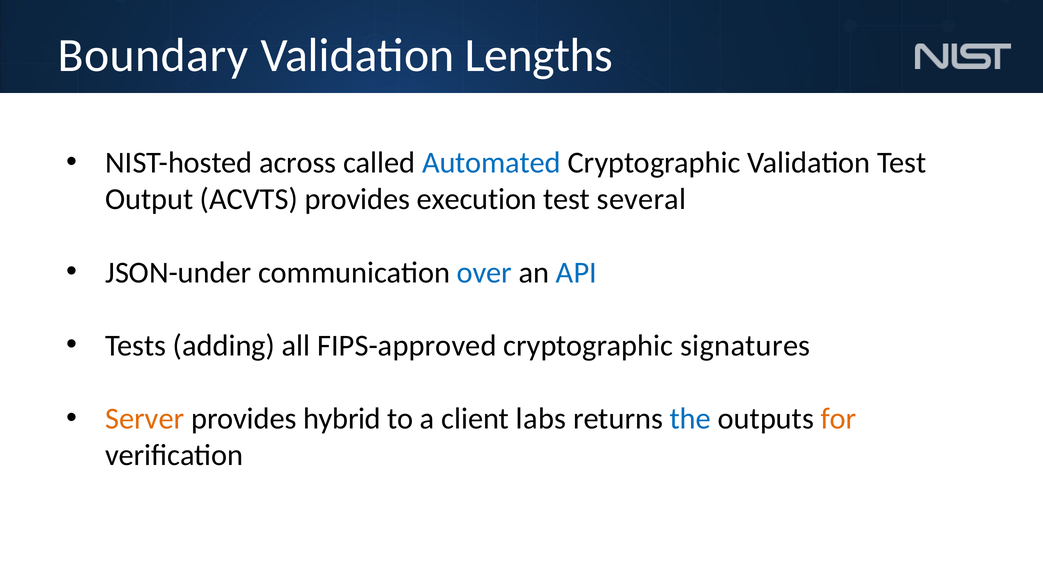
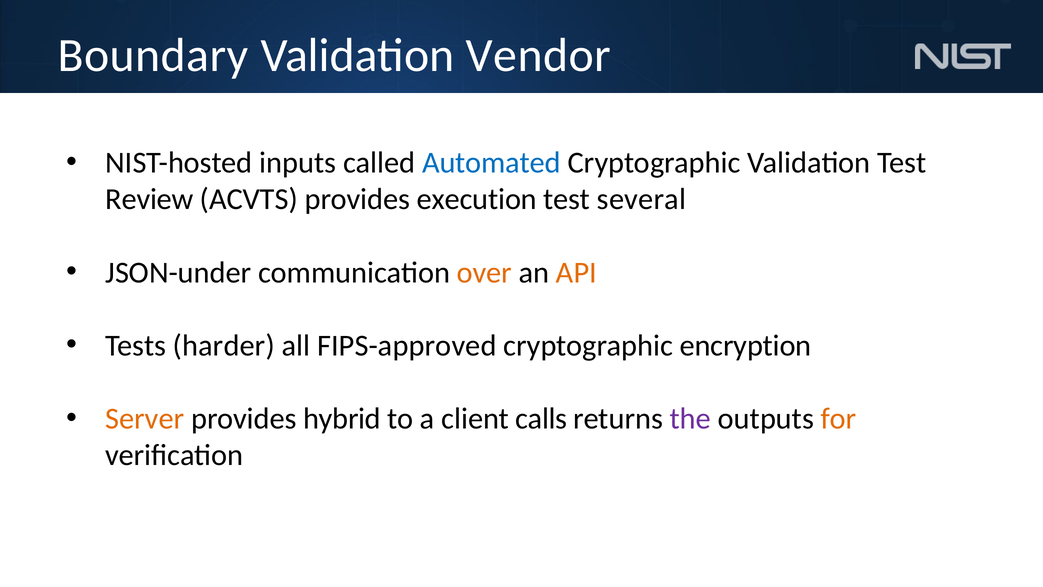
Lengths: Lengths -> Vendor (538, 55)
across: across -> inputs (298, 163)
Output: Output -> Review (149, 199)
over colour: blue -> orange (484, 272)
API colour: blue -> orange (576, 272)
adding: adding -> harder (224, 345)
signatures: signatures -> encryption (746, 345)
labs: labs -> calls (541, 418)
the colour: blue -> purple (690, 418)
